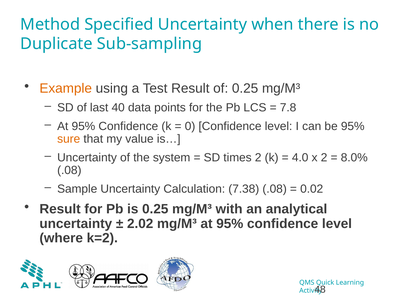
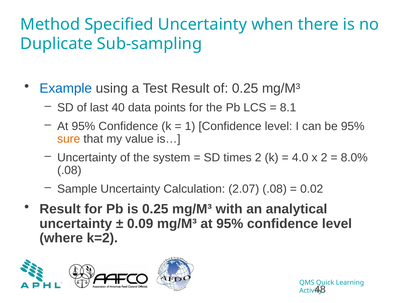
Example colour: orange -> blue (66, 89)
7.8: 7.8 -> 8.1 (288, 108)
0: 0 -> 1 (190, 127)
7.38: 7.38 -> 2.07 (244, 189)
2.02: 2.02 -> 0.09 (140, 224)
